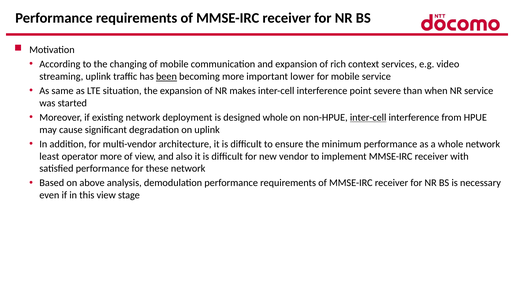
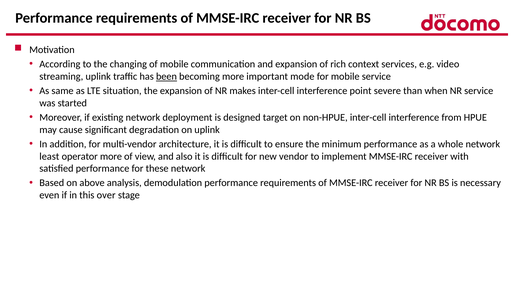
lower: lower -> mode (302, 76)
designed whole: whole -> target (275, 117)
inter-cell underline: present -> none (368, 117)
this view: view -> over (106, 195)
